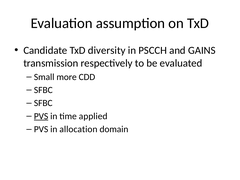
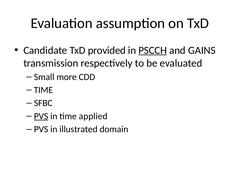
diversity: diversity -> provided (107, 50)
PSCCH underline: none -> present (153, 50)
SFBC: SFBC -> TIME (43, 90)
allocation: allocation -> illustrated (78, 129)
